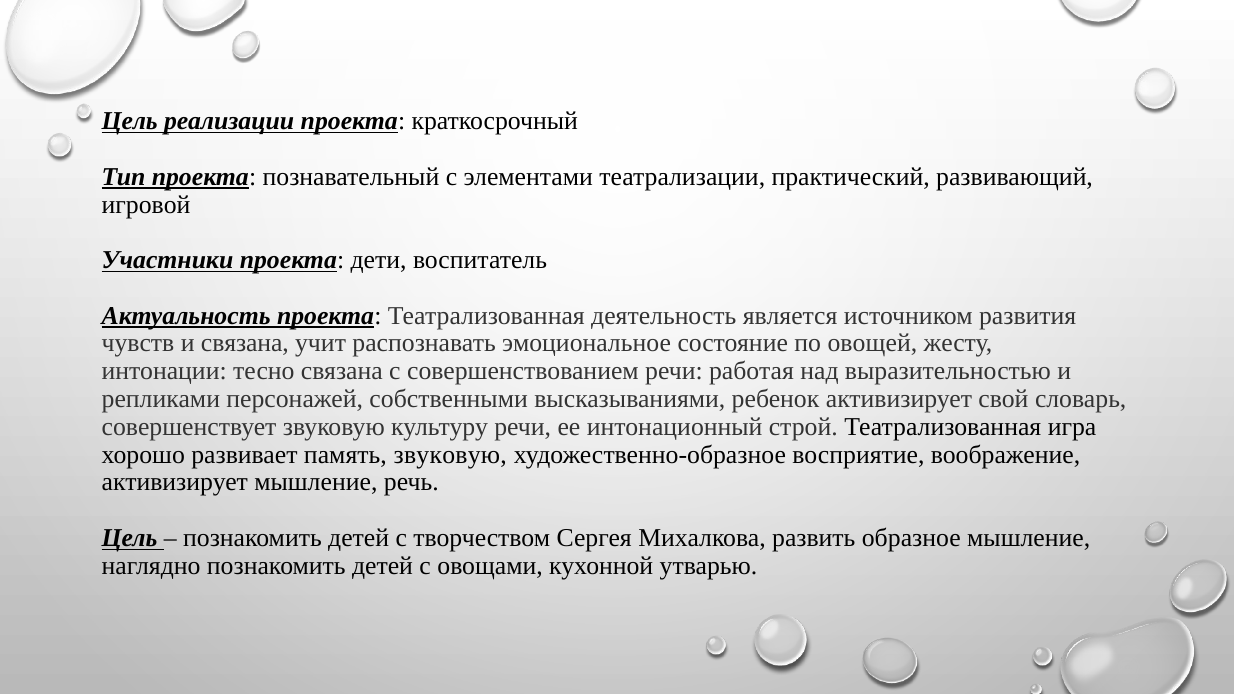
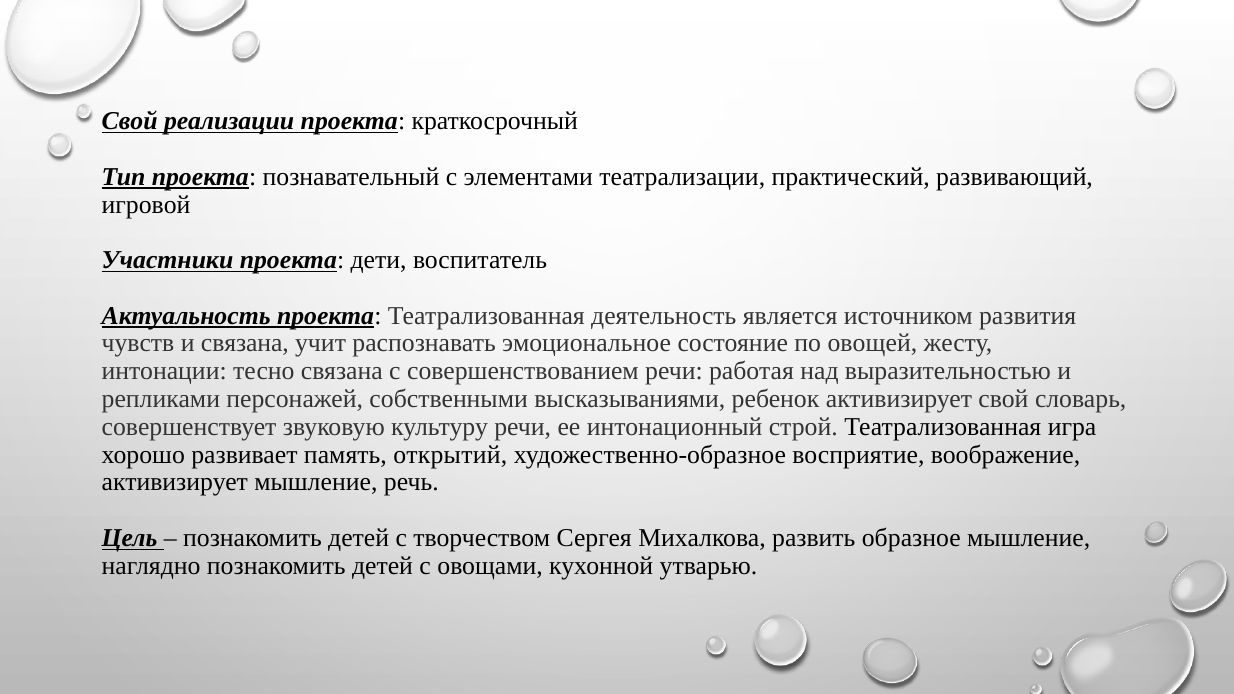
Цель: Цель -> Свой (130, 121)
память звуковую: звуковую -> открытий (450, 455)
